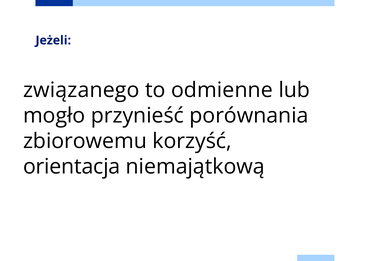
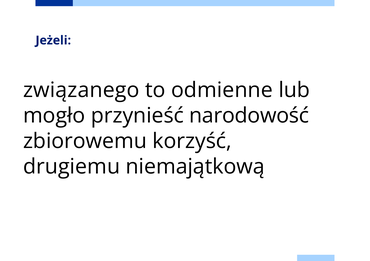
porównania: porównania -> narodowość (249, 116)
orientacja: orientacja -> drugiemu (72, 167)
